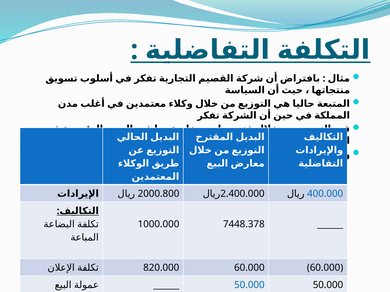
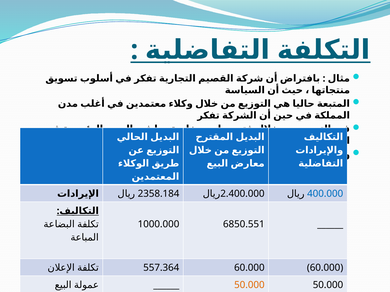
2000.800: 2000.800 -> 2358.184 (159, 194)
7448.378: 7448.378 -> 6850.551 (244, 225)
820.000: 820.000 -> 557.364 (161, 268)
50.000 colour: blue -> orange (249, 285)
